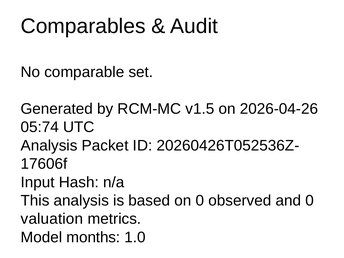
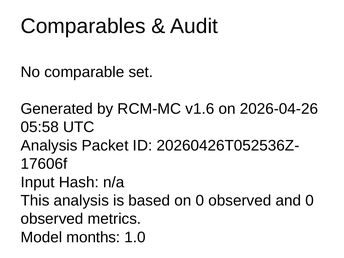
v1.5: v1.5 -> v1.6 (200, 109)
05:74: 05:74 -> 05:58 (40, 127)
valuation: valuation -> observed (52, 219)
